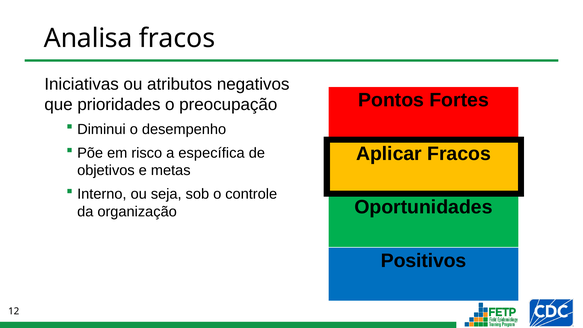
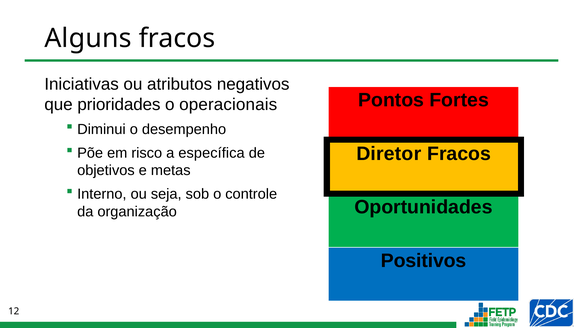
Analisa: Analisa -> Alguns (88, 38)
preocupação: preocupação -> operacionais (228, 105)
Aplicar: Aplicar -> Diretor (389, 154)
